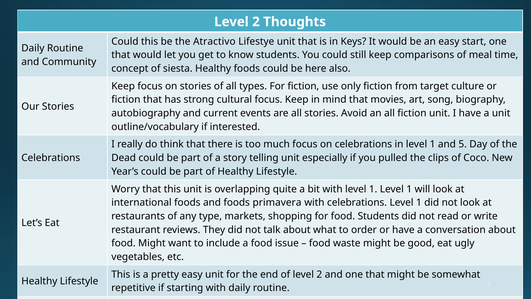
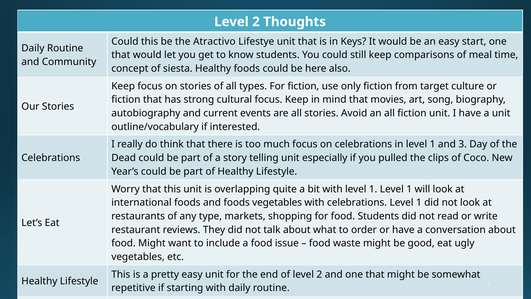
and 5: 5 -> 3 (463, 144)
foods primavera: primavera -> vegetables (277, 202)
